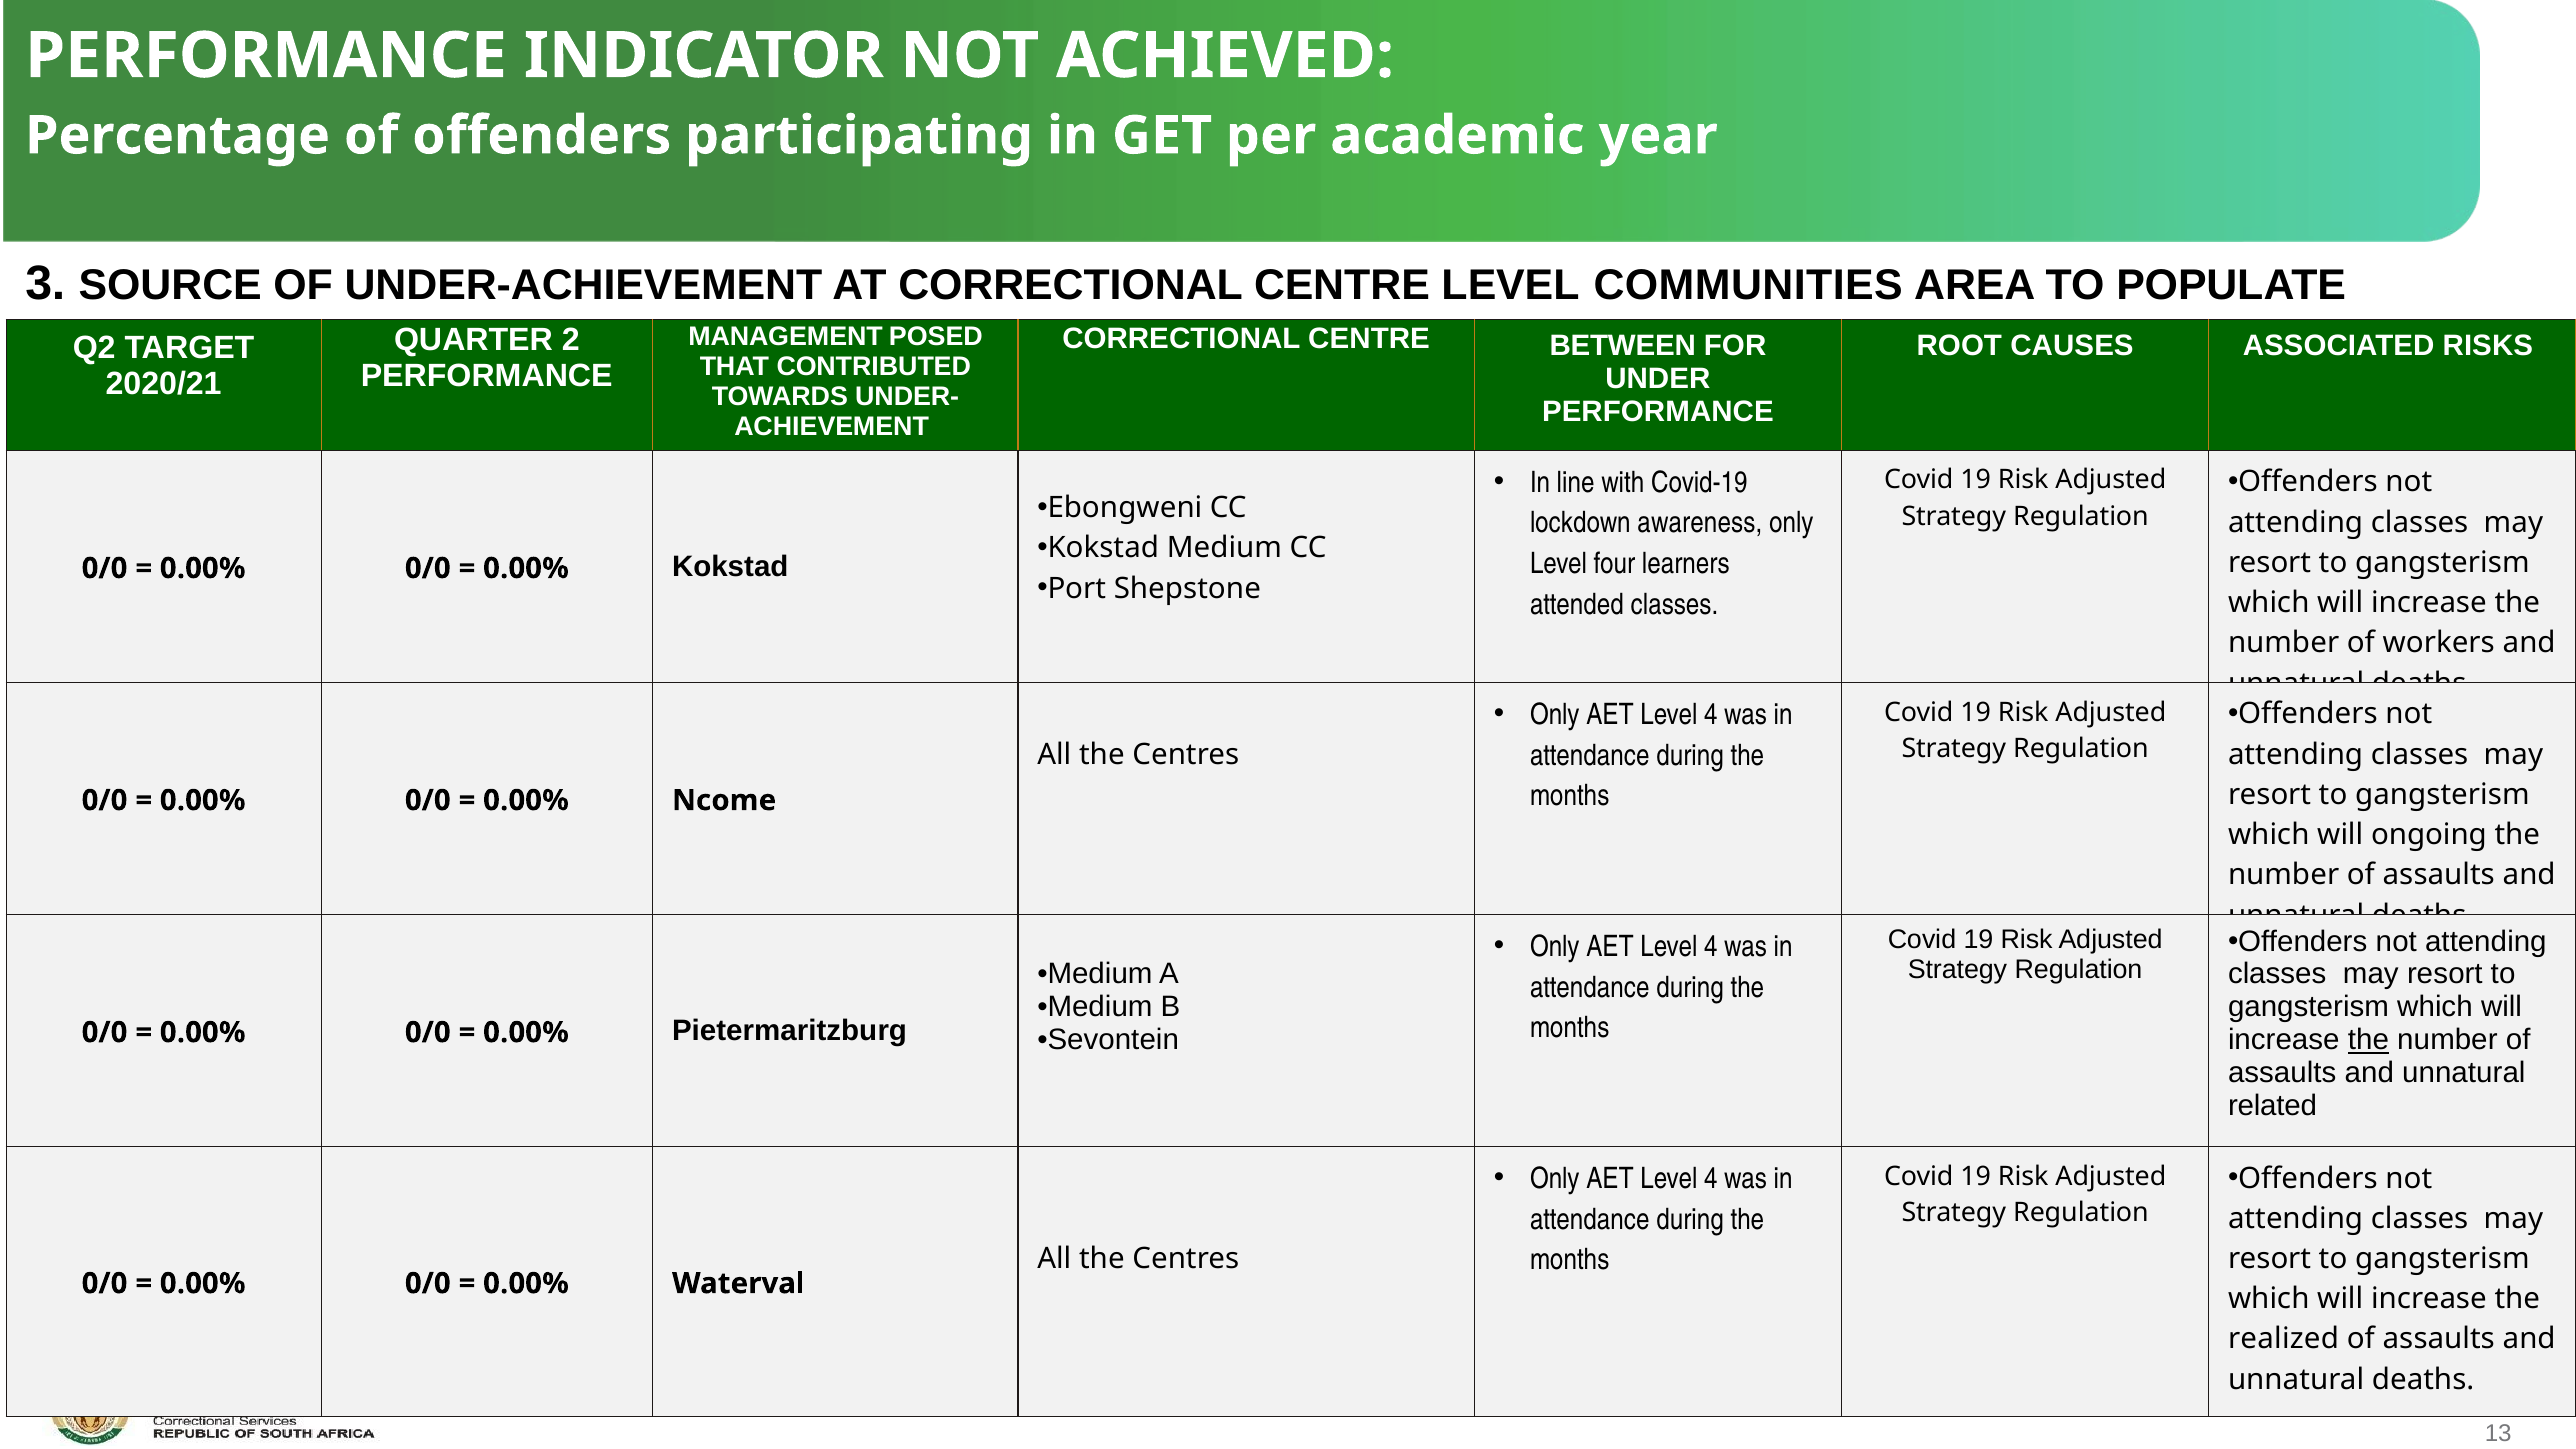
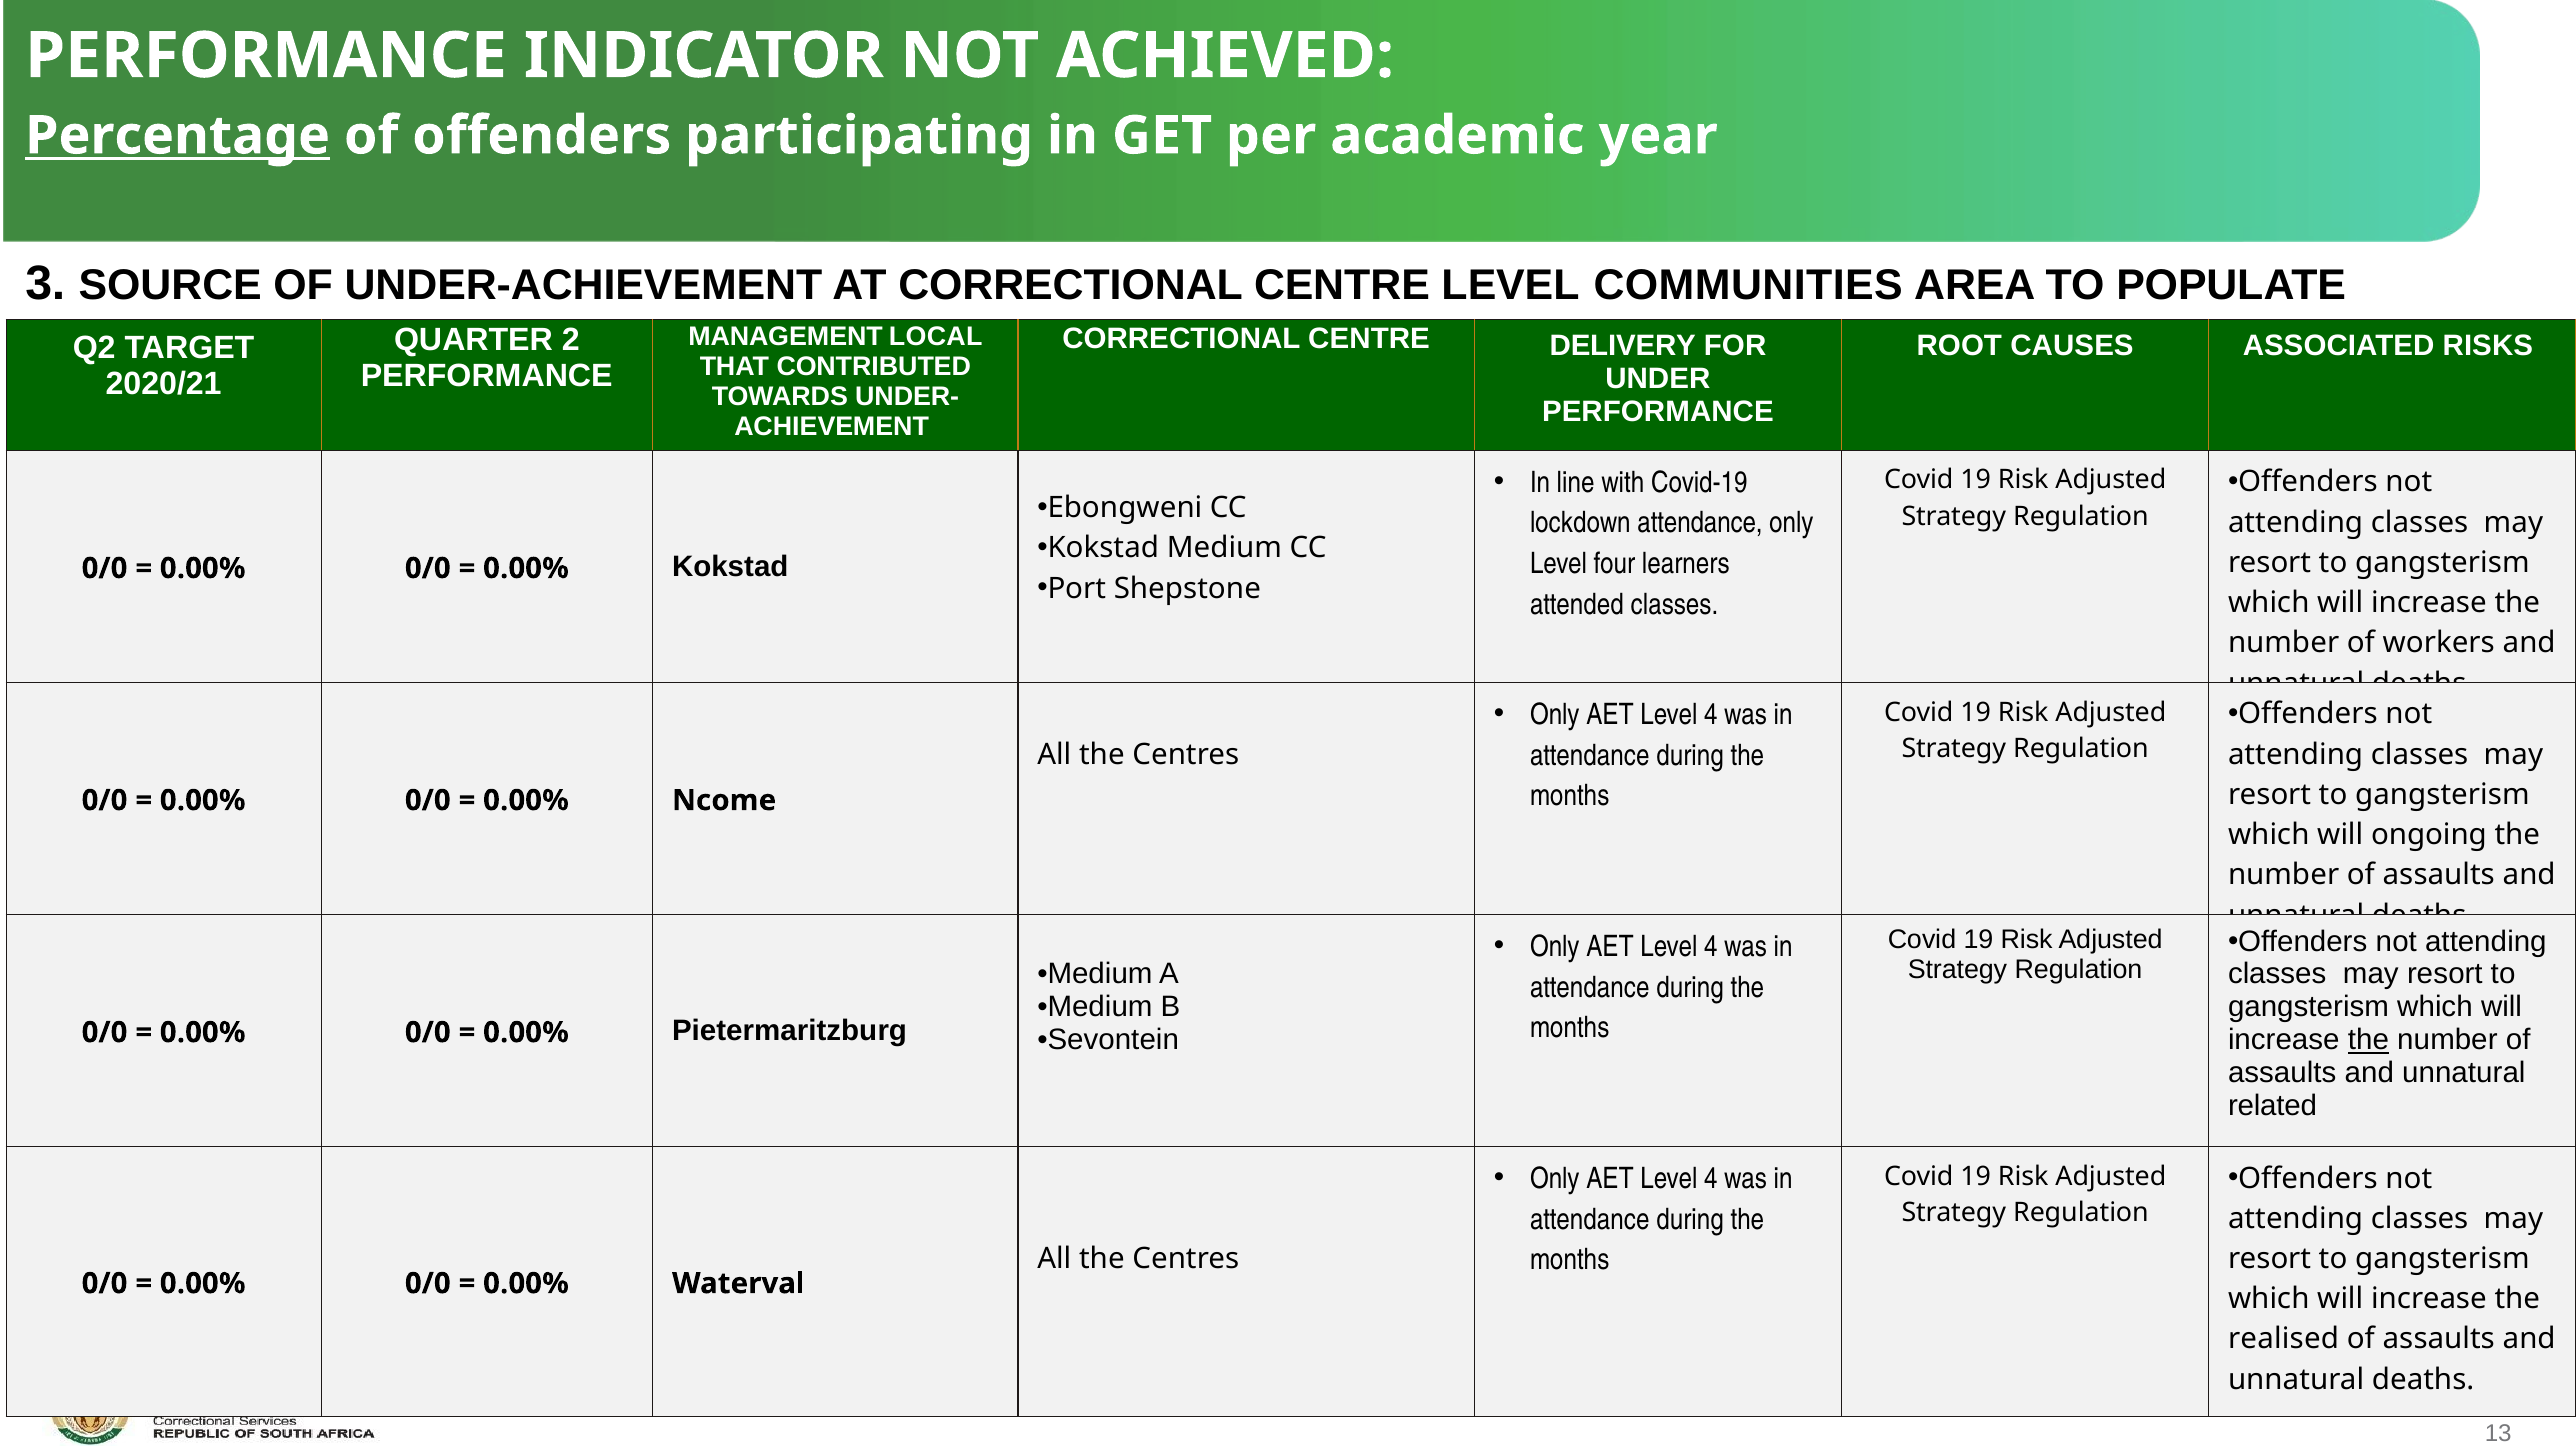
Percentage underline: none -> present (178, 136)
POSED: POSED -> LOCAL (936, 337)
BETWEEN: BETWEEN -> DELIVERY (1623, 346)
lockdown awareness: awareness -> attendance (1700, 523)
realized: realized -> realised (2284, 1339)
